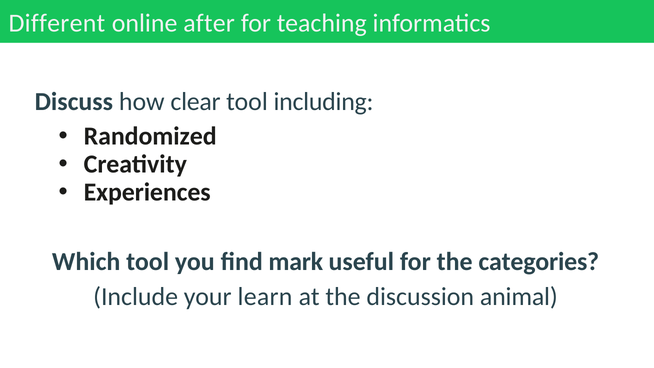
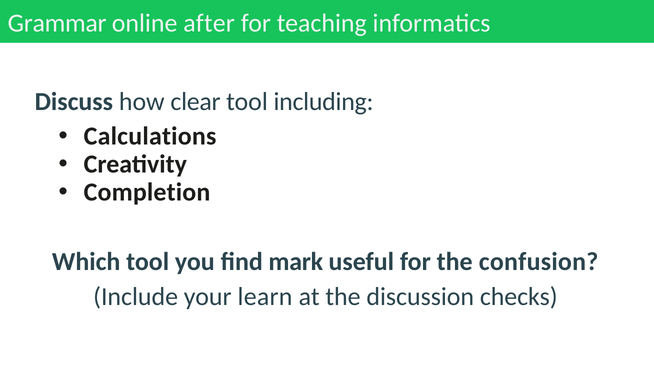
Different: Different -> Grammar (57, 23)
Randomized: Randomized -> Calculations (150, 136)
Experiences: Experiences -> Completion (147, 192)
categories: categories -> confusion (539, 262)
animal: animal -> checks (519, 296)
